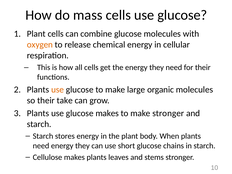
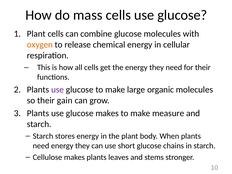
use colour: orange -> purple (58, 90)
take: take -> gain (65, 100)
make stronger: stronger -> measure (168, 113)
